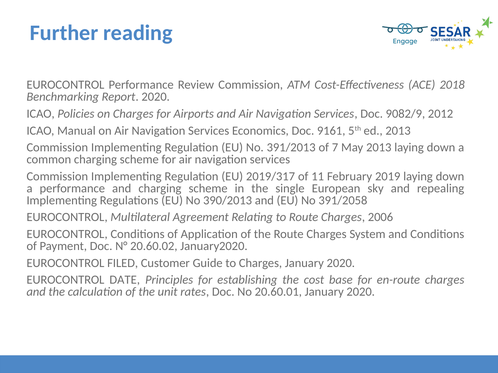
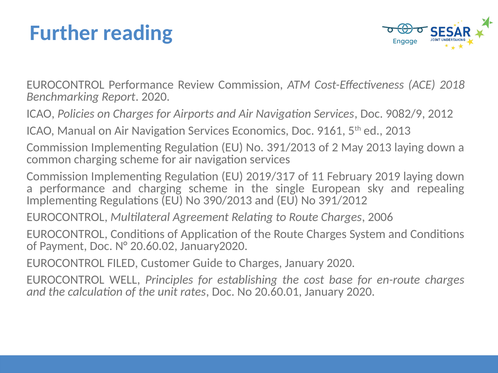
7: 7 -> 2 (335, 148)
391/2058: 391/2058 -> 391/2012 (343, 201)
DATE: DATE -> WELL (125, 280)
